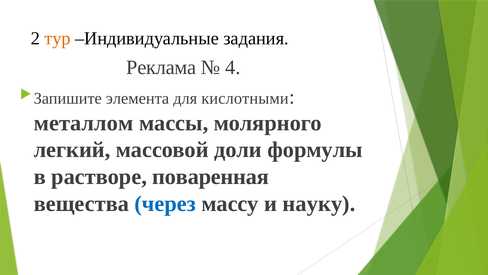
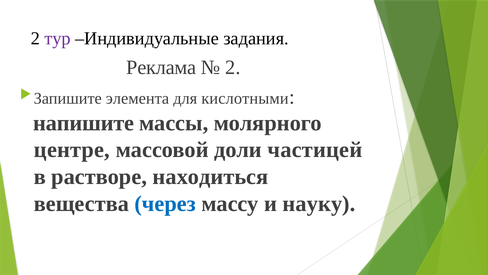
тур colour: orange -> purple (58, 38)
4: 4 -> 2 (233, 67)
металлом: металлом -> напишите (84, 123)
легкий: легкий -> центре (72, 150)
формулы: формулы -> частицей (315, 150)
поваренная: поваренная -> находиться (210, 176)
